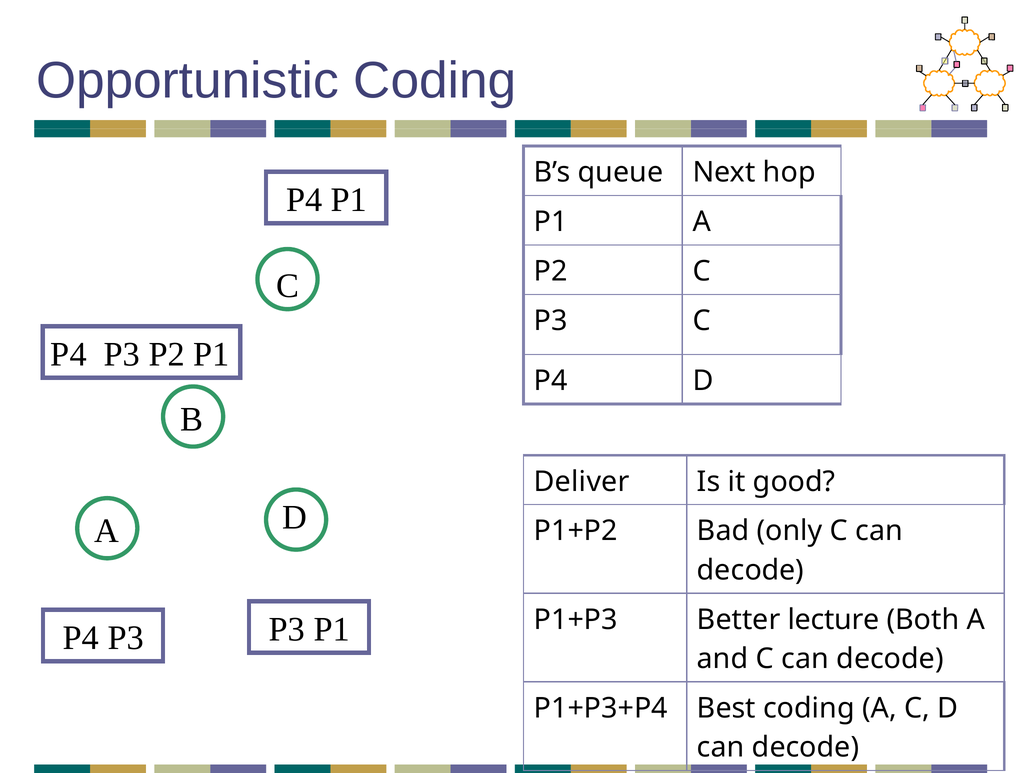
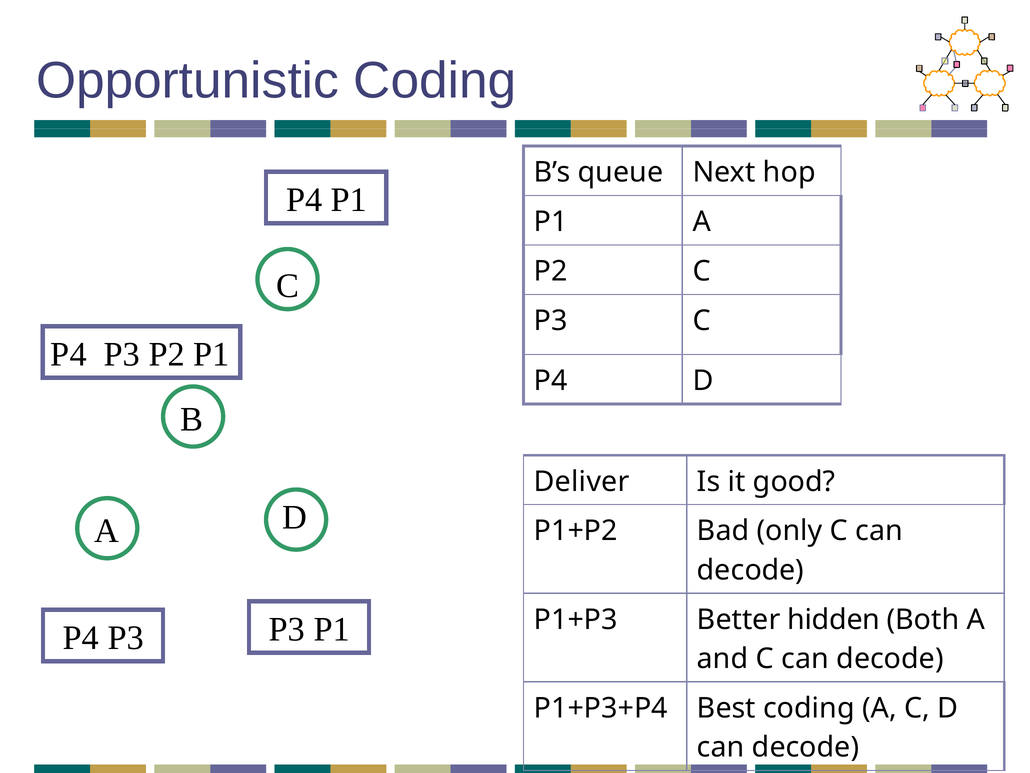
lecture: lecture -> hidden (834, 619)
